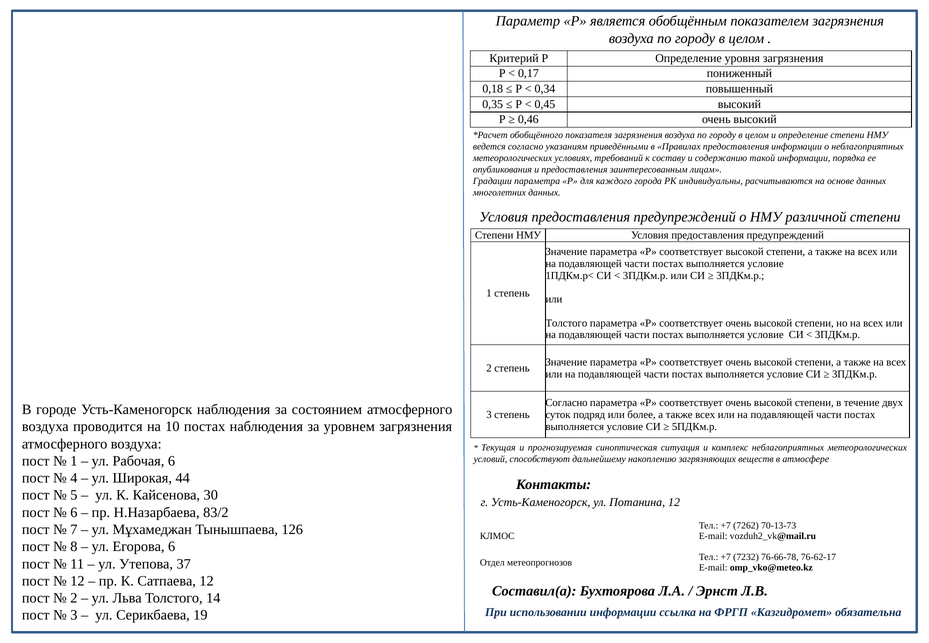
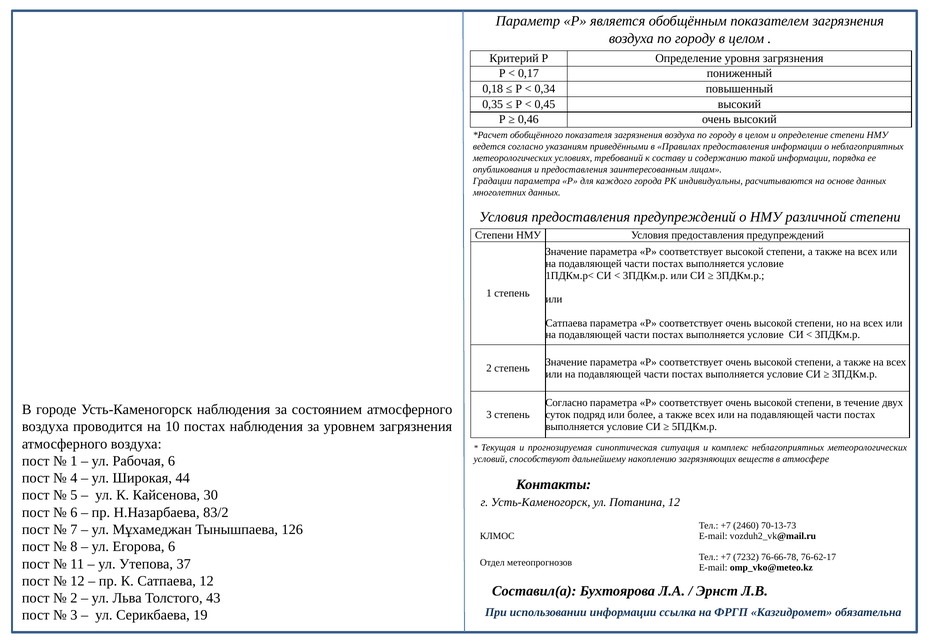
Толстого: Толстого -> Сатпаева (566, 323)
7262: 7262 -> 2460 (746, 526)
14: 14 -> 43 (213, 598)
